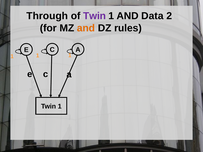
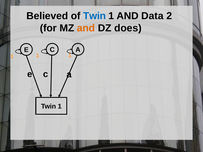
Through: Through -> Believed (47, 16)
Twin colour: purple -> blue (95, 16)
rules: rules -> does (128, 28)
